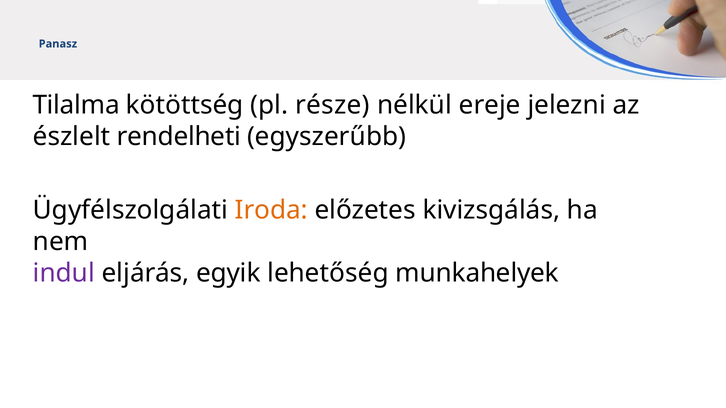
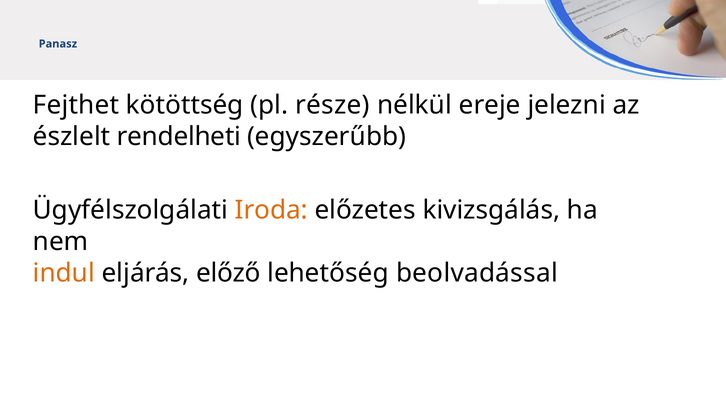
Tilalma: Tilalma -> Fejthet (76, 105)
indul colour: purple -> orange (64, 273)
egyik: egyik -> előző (228, 273)
munkahelyek: munkahelyek -> beolvadással (477, 273)
